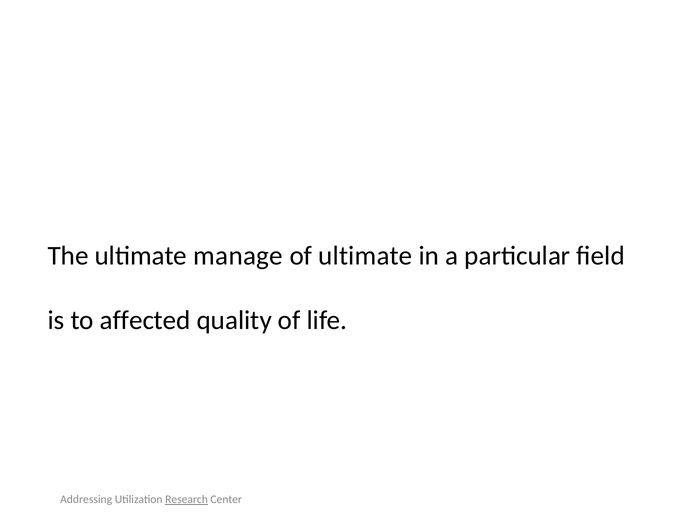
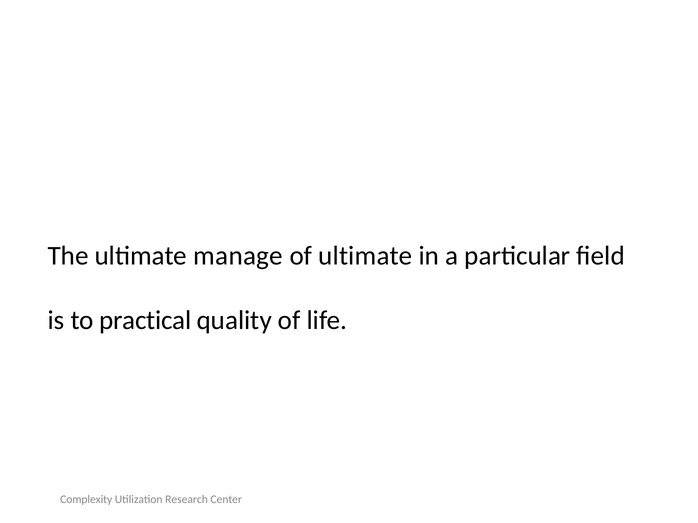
affected: affected -> practical (145, 321)
Addressing: Addressing -> Complexity (86, 500)
Research underline: present -> none (187, 500)
